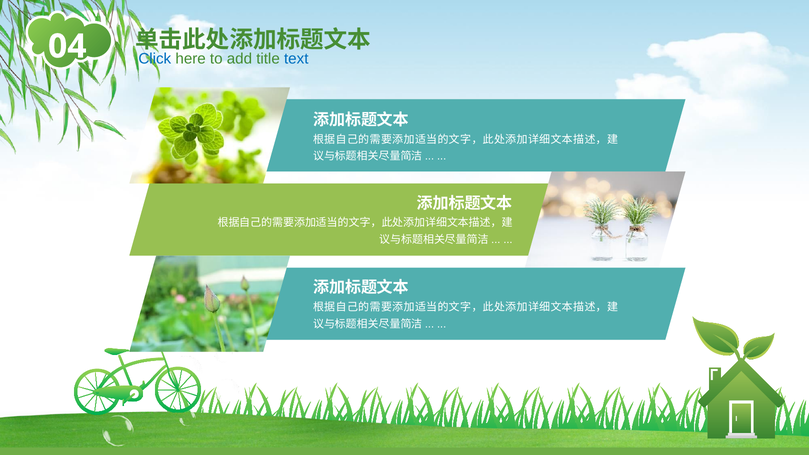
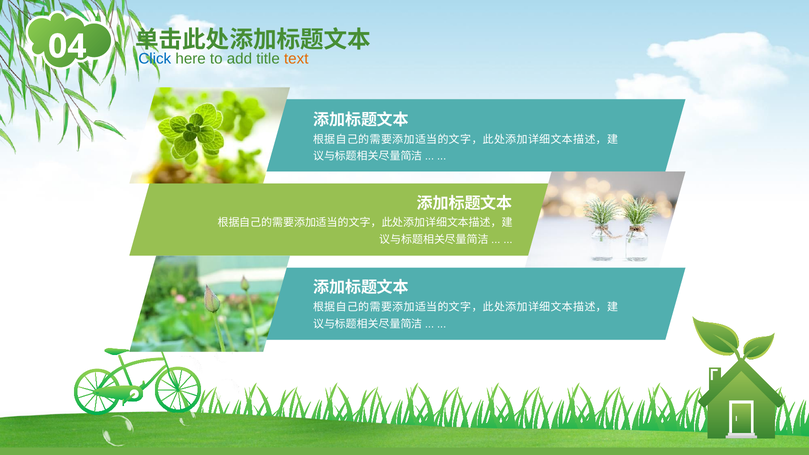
text colour: blue -> orange (296, 59)
